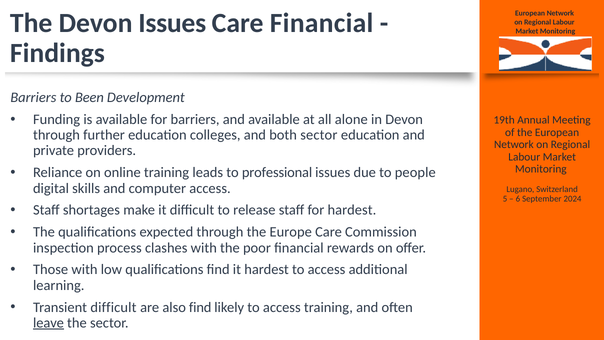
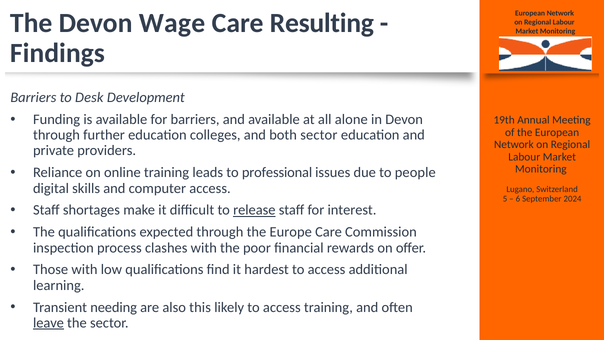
Devon Issues: Issues -> Wage (172, 23)
Care Financial: Financial -> Resulting (322, 23)
Been: Been -> Desk (89, 97)
release underline: none -> present (254, 210)
for hardest: hardest -> interest (352, 210)
Transient difficult: difficult -> needing (114, 307)
also find: find -> this (200, 307)
